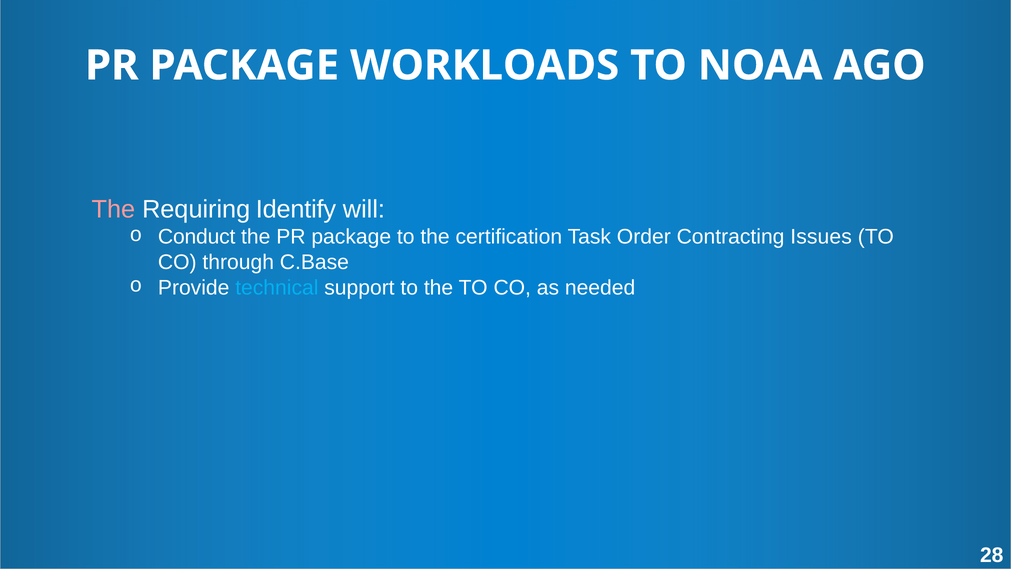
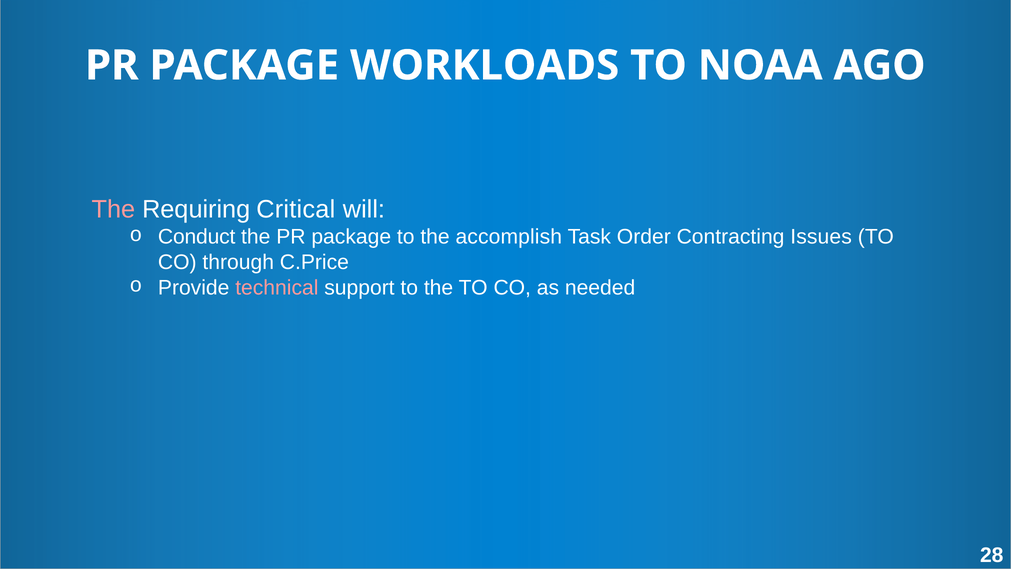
Identify: Identify -> Critical (296, 209)
certification: certification -> accomplish (509, 237)
C.Base: C.Base -> C.Price (314, 262)
technical colour: light blue -> pink (277, 287)
